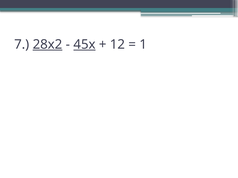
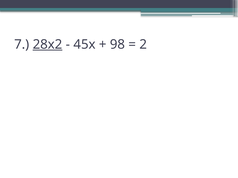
45x underline: present -> none (84, 45)
12: 12 -> 98 (117, 45)
1: 1 -> 2 (143, 45)
